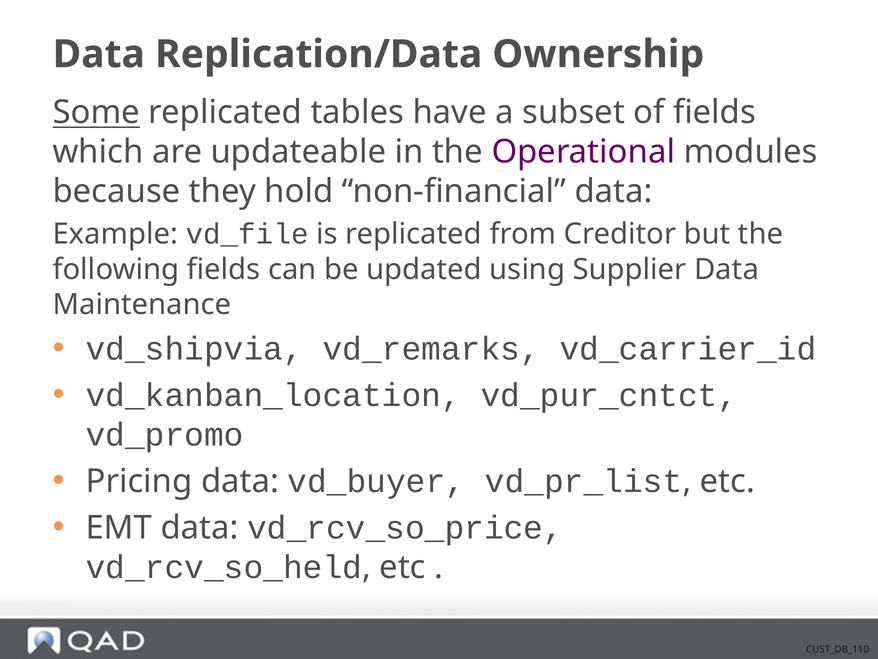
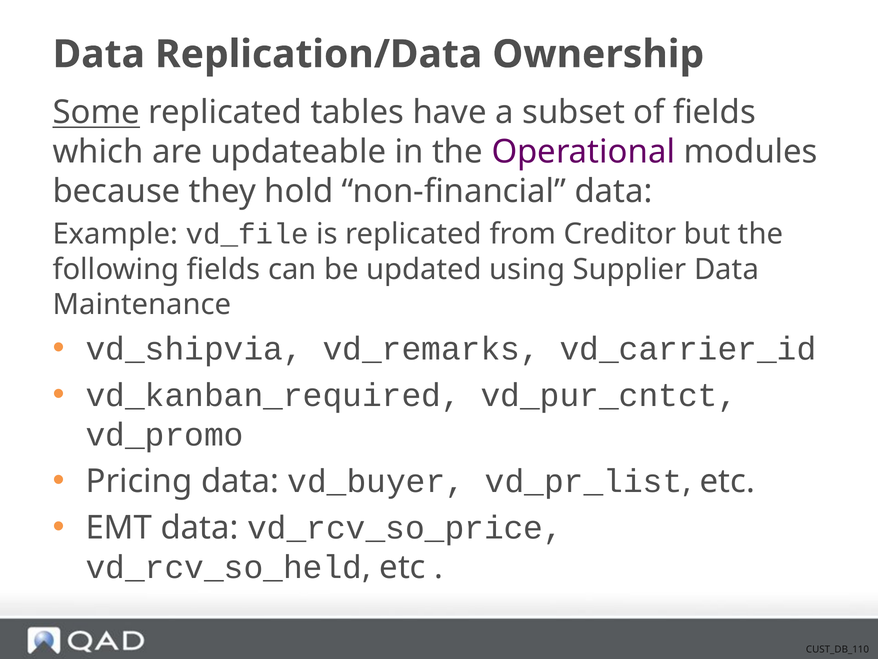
vd_kanban_location: vd_kanban_location -> vd_kanban_required (273, 395)
